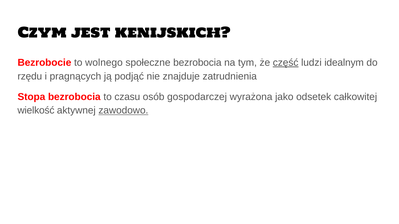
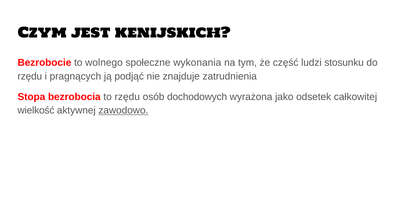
społeczne bezrobocia: bezrobocia -> wykonania (197, 63)
część underline: present -> none (286, 63)
idealnym: idealnym -> stosunku (344, 63)
to czasu: czasu -> rzędu (127, 97)
gospodarczej: gospodarczej -> dochodowych (197, 97)
